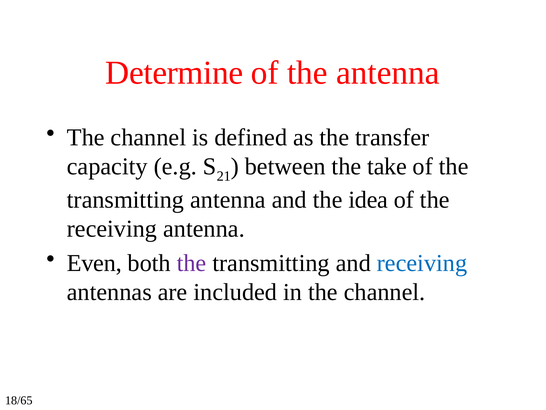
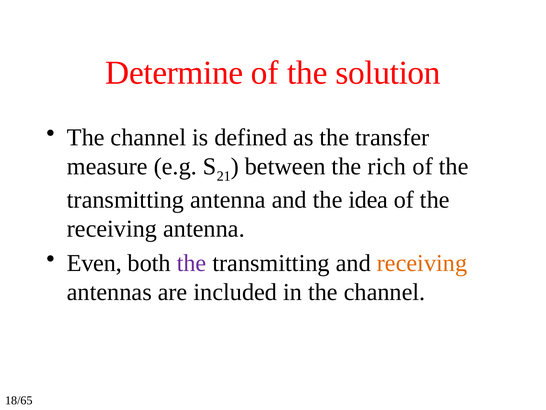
the antenna: antenna -> solution (388, 73)
capacity: capacity -> measure (107, 166)
take: take -> rich (387, 166)
receiving colour: blue -> orange (422, 263)
